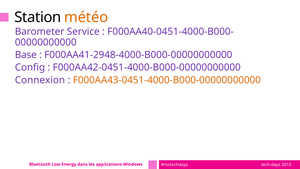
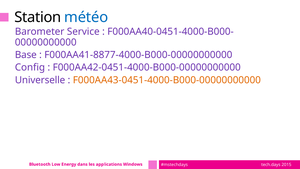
météo colour: orange -> blue (86, 17)
F000AA41-2948-4000-B000-00000000000: F000AA41-2948-4000-B000-00000000000 -> F000AA41-8877-4000-B000-00000000000 (138, 55)
Connexion: Connexion -> Universelle (40, 80)
